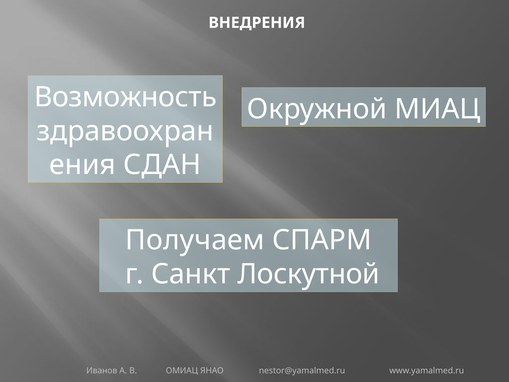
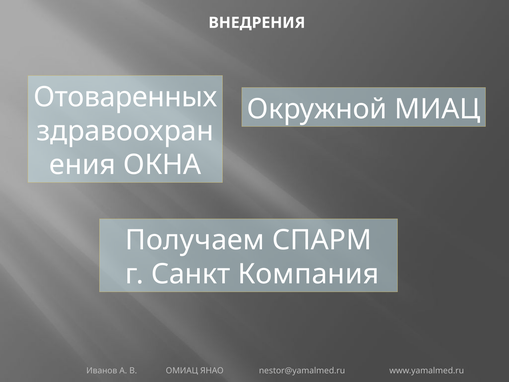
Возможность: Возможность -> Отоваренных (125, 97)
СДАН: СДАН -> ОКНА (162, 165)
Лоскутной: Лоскутной -> Компания (308, 274)
